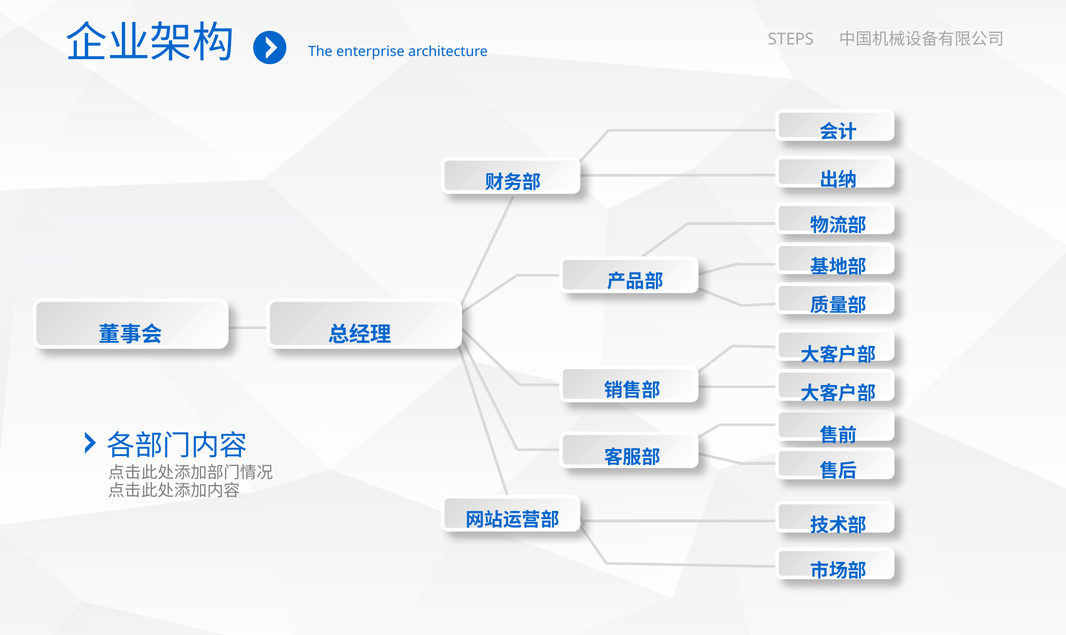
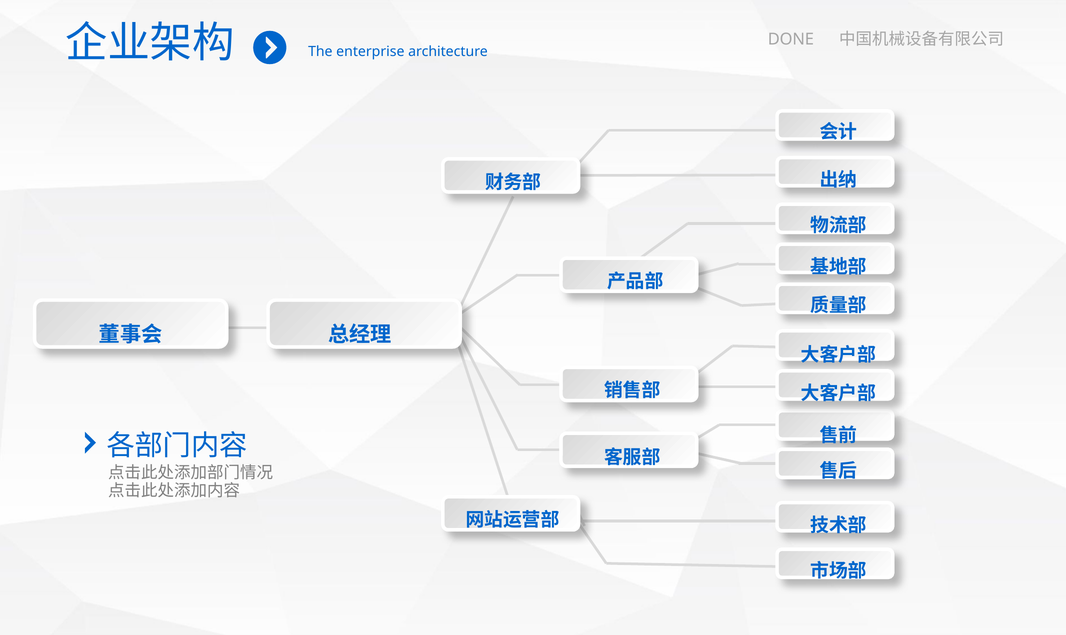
STEPS: STEPS -> DONE (791, 39)
